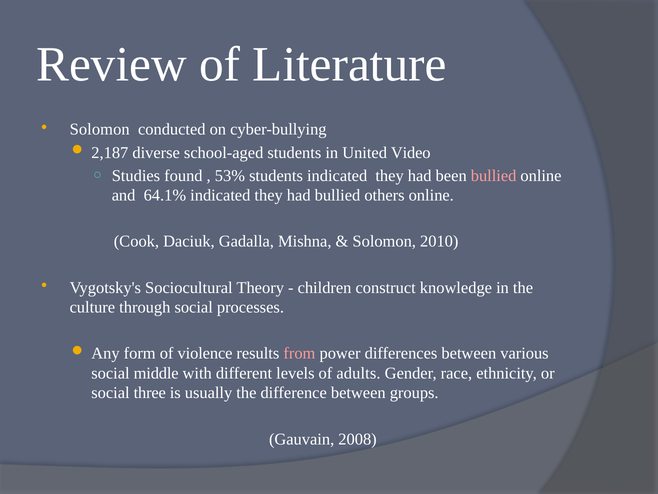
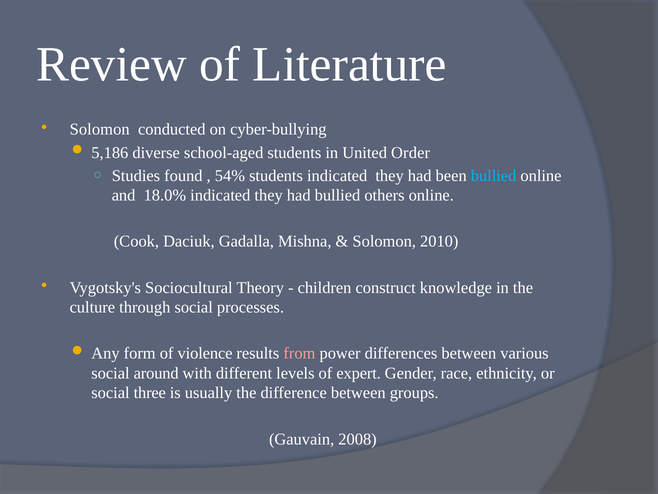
2,187: 2,187 -> 5,186 (110, 152)
Video: Video -> Order (411, 152)
53%: 53% -> 54% (230, 175)
bullied colour: pink -> light blue (494, 175)
64.1%: 64.1% -> 18.0% (165, 195)
middle: middle -> around (156, 373)
adults: adults -> expert (359, 373)
